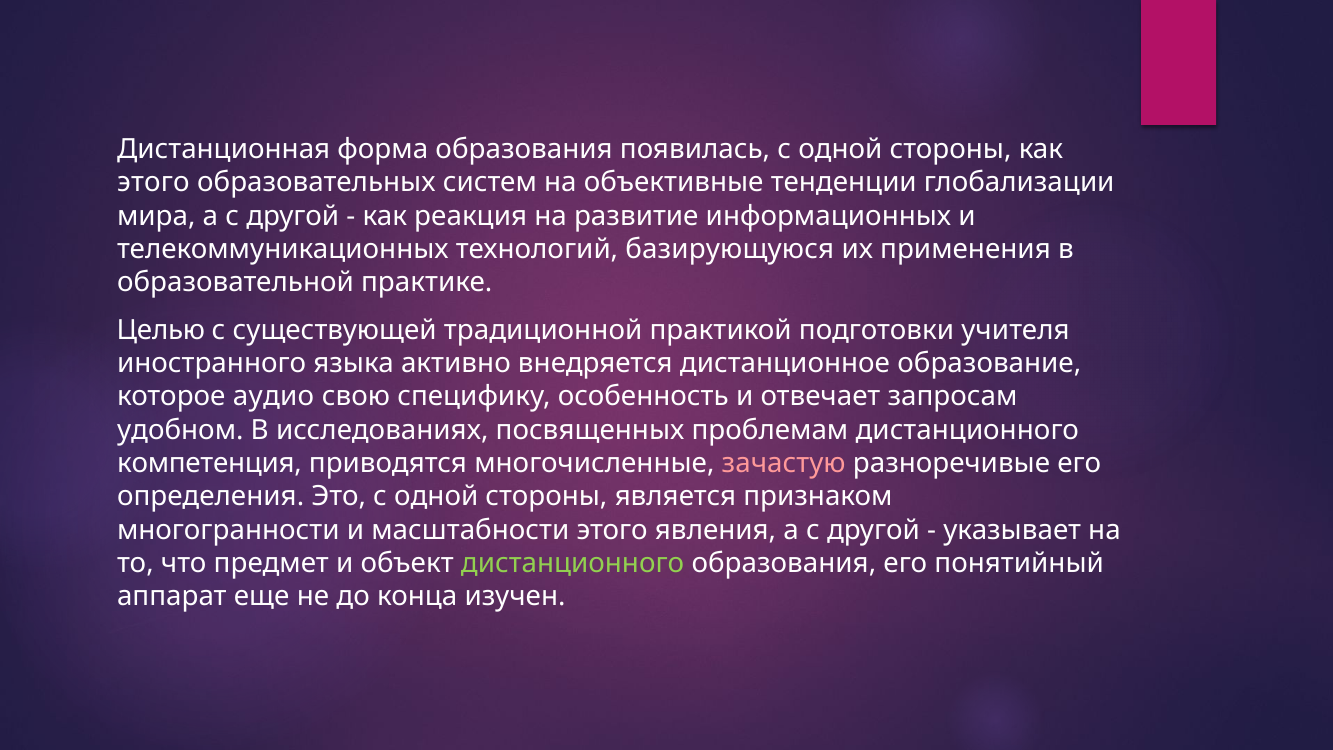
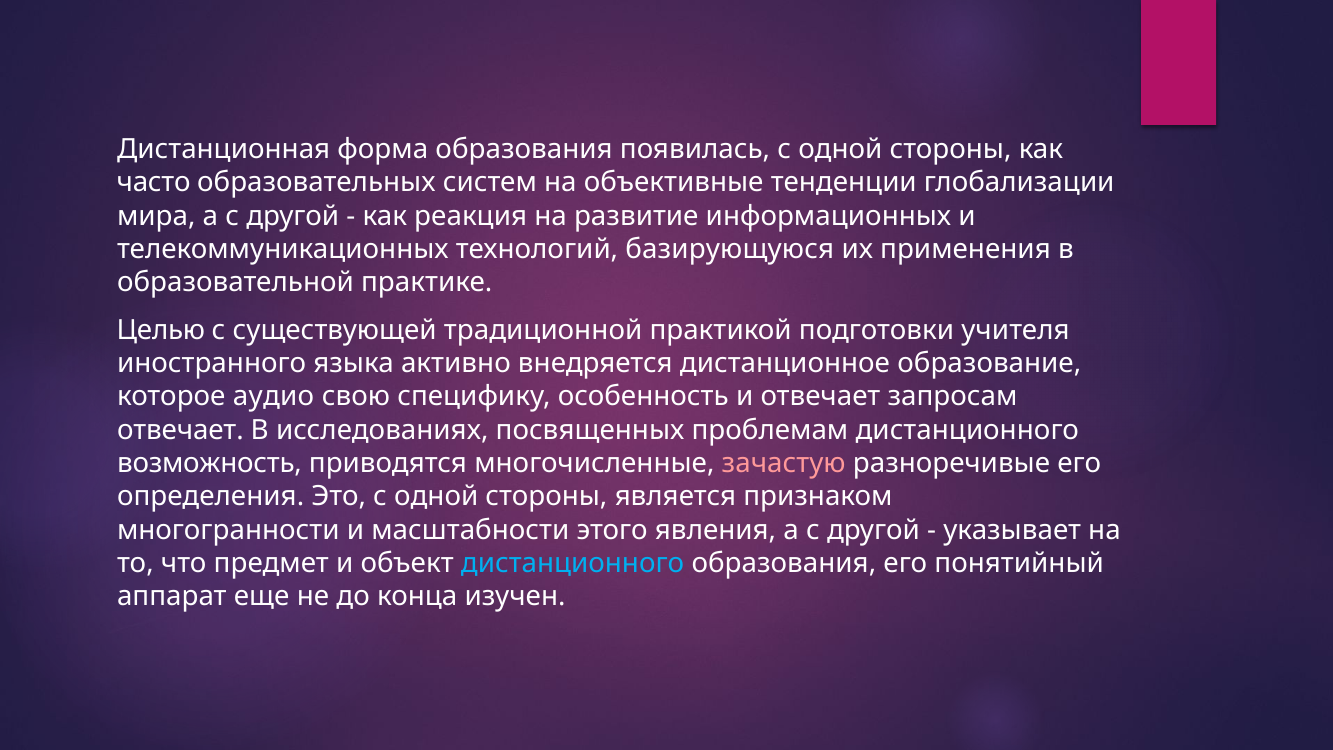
этого: этого -> часто (154, 183)
удобном: удобном -> отвечает (180, 430)
компетенция: компетенция -> возможность (209, 463)
дистанционного colour: light green -> light blue (573, 563)
